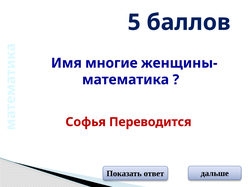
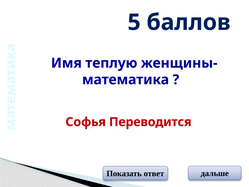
многие: многие -> теплую (111, 63)
